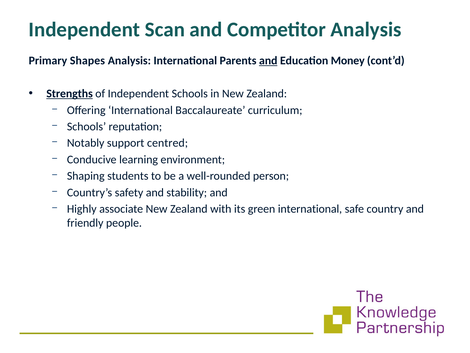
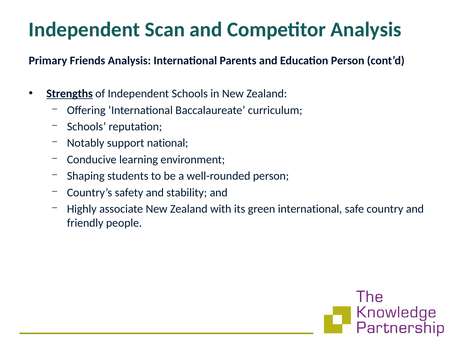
Shapes: Shapes -> Friends (88, 61)
and underline: present -> none (268, 61)
Education Money: Money -> Person (348, 61)
centred: centred -> national (168, 143)
